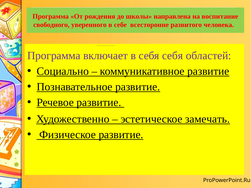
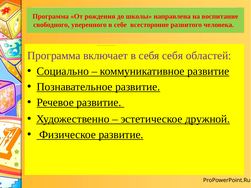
замечать: замечать -> дружной (208, 119)
